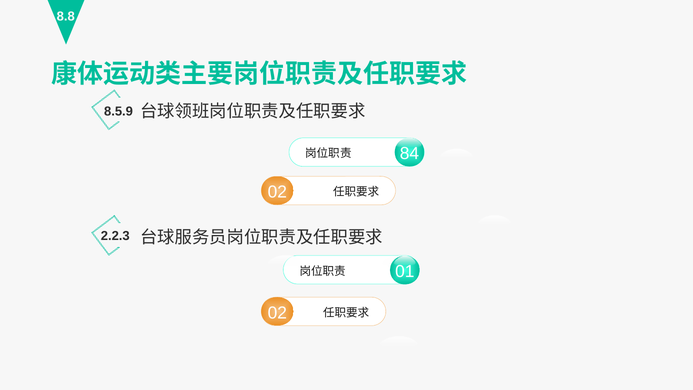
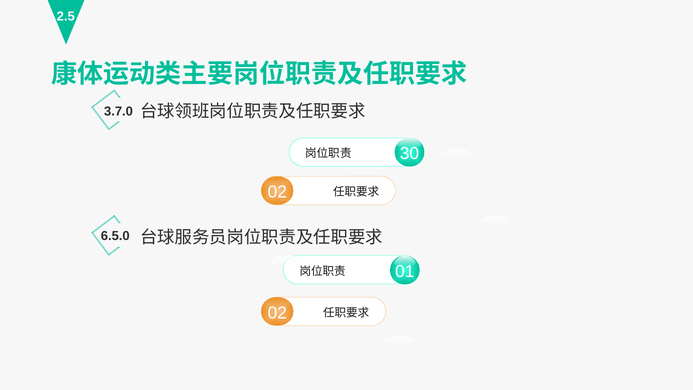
8.8: 8.8 -> 2.5 (66, 17)
8.5.9: 8.5.9 -> 3.7.0 (118, 111)
84: 84 -> 30 (409, 154)
2.2.3: 2.2.3 -> 6.5.0 (115, 236)
